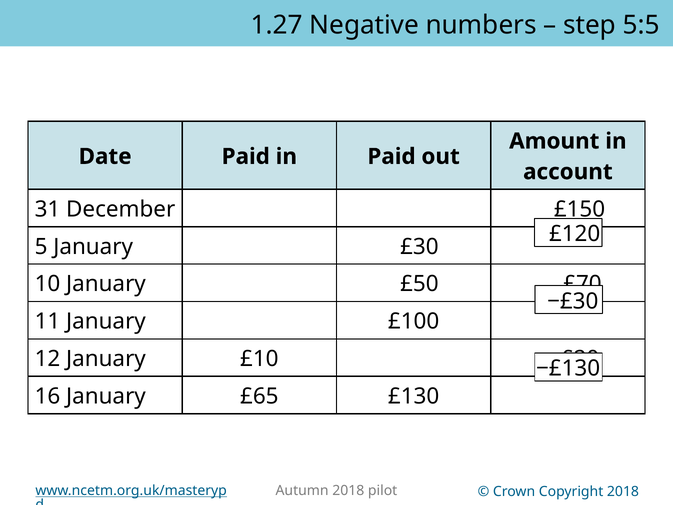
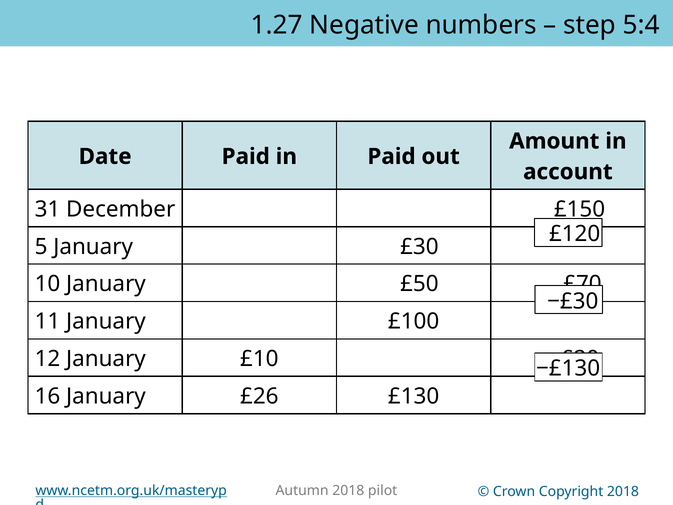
5:5: 5:5 -> 5:4 (641, 25)
£65: £65 -> £26 (259, 396)
